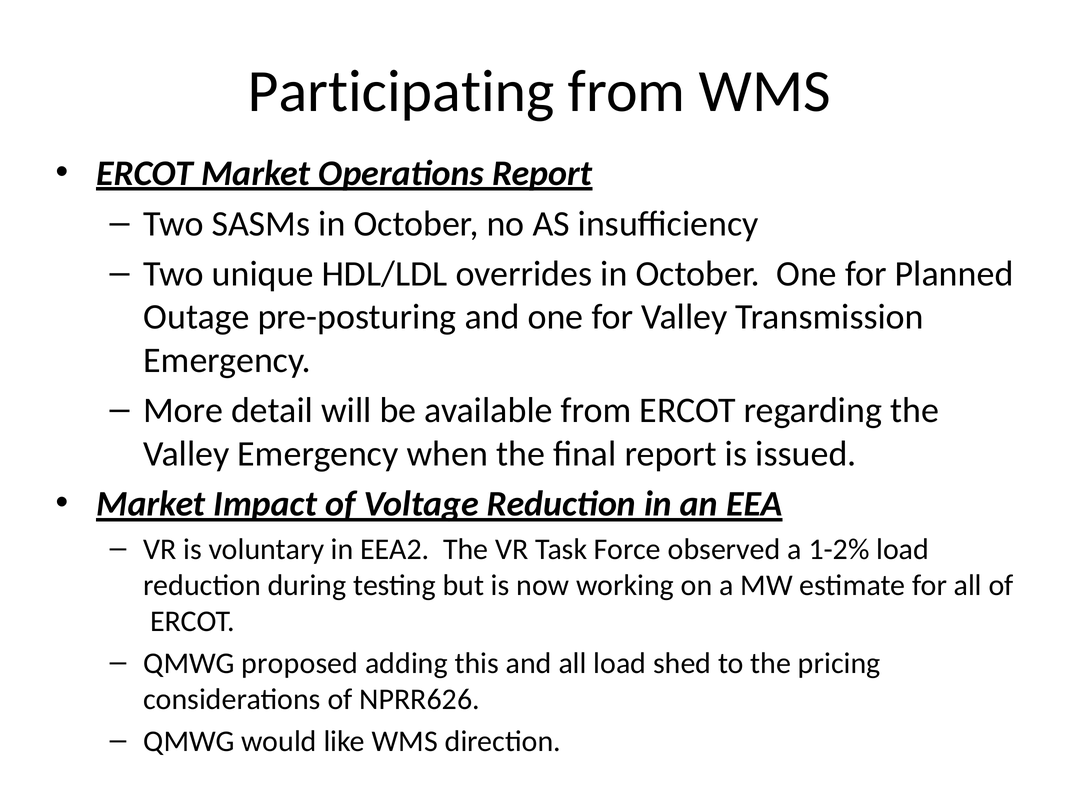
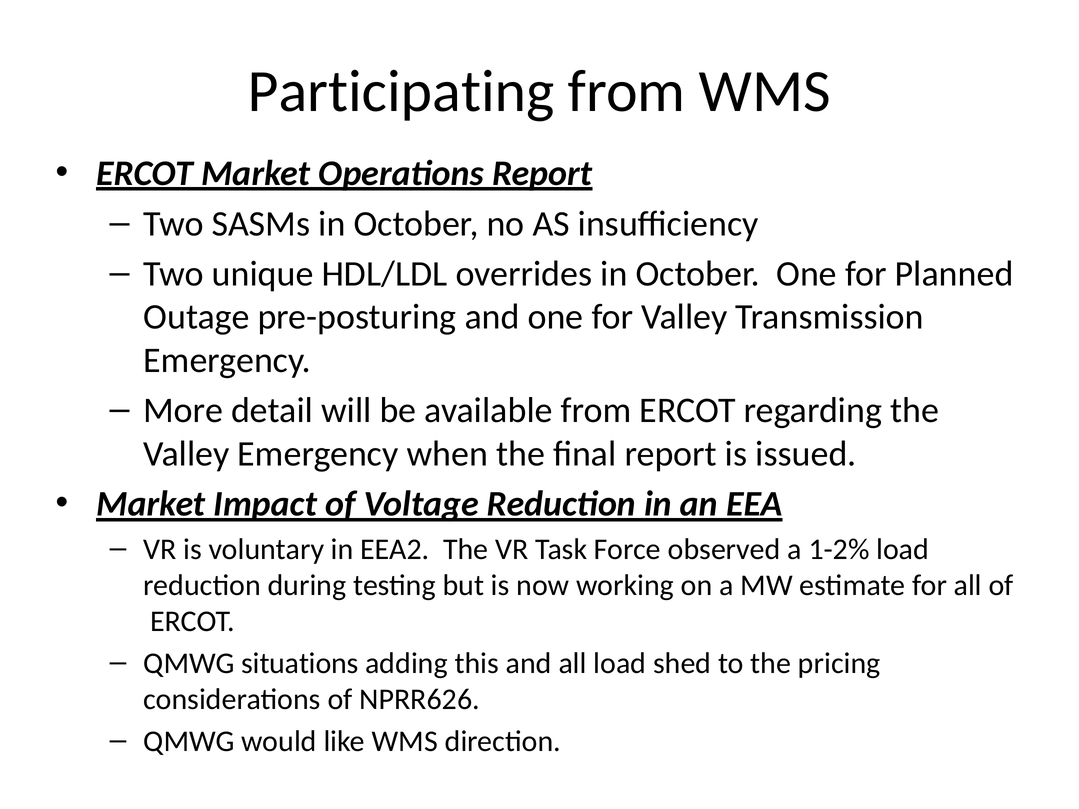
proposed: proposed -> situations (300, 663)
